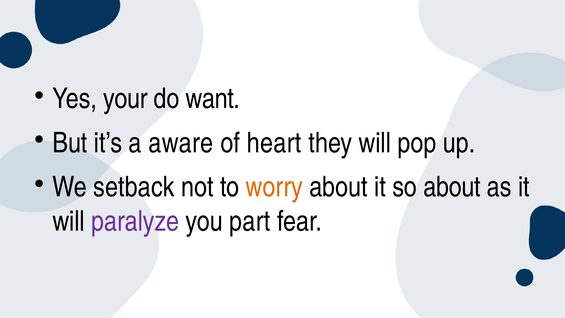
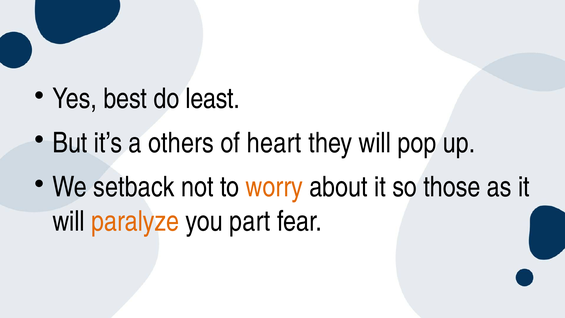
your: your -> best (125, 99)
want: want -> least (213, 99)
aware: aware -> others (181, 143)
so about: about -> those (452, 187)
paralyze colour: purple -> orange (135, 221)
